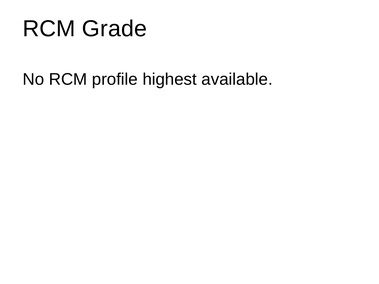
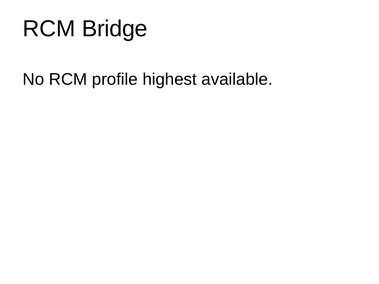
Grade: Grade -> Bridge (115, 29)
